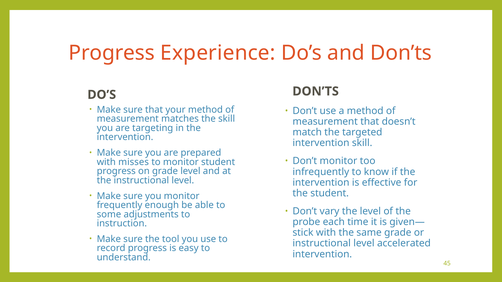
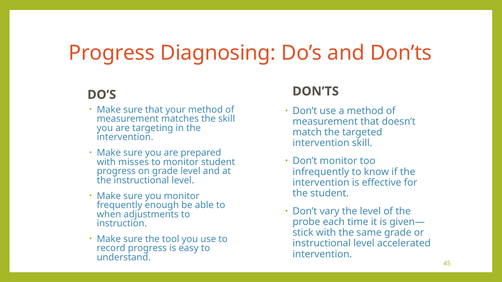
Experience: Experience -> Diagnosing (218, 53)
some: some -> when (109, 215)
